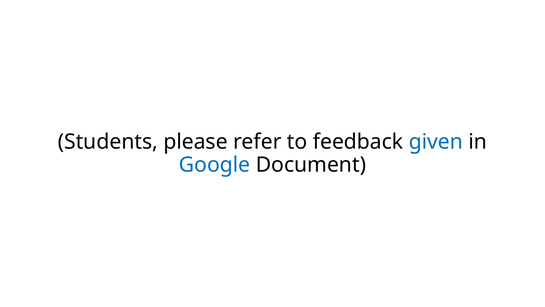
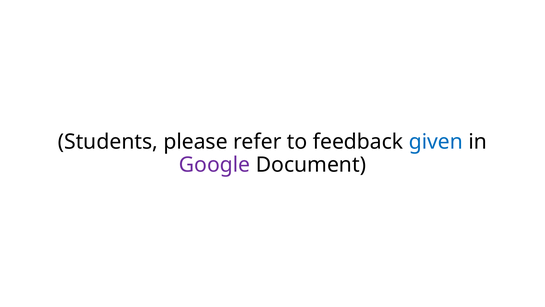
Google colour: blue -> purple (215, 165)
